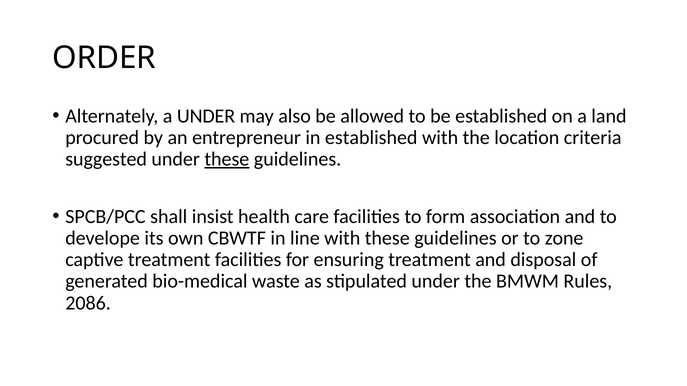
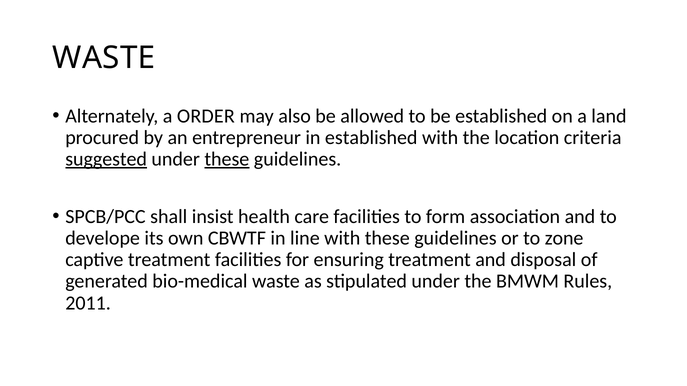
ORDER: ORDER -> WASTE (104, 58)
a UNDER: UNDER -> ORDER (206, 116)
suggested underline: none -> present (106, 159)
2086: 2086 -> 2011 (88, 303)
